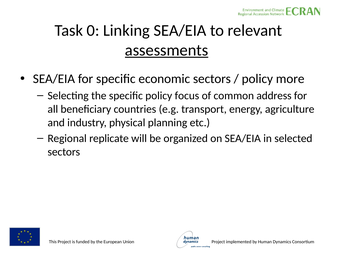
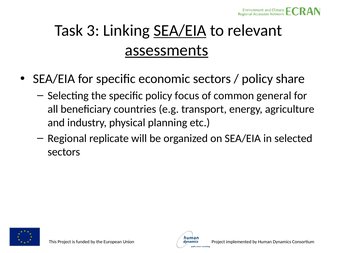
0: 0 -> 3 (93, 31)
SEA/EIA underline: none -> present (180, 31)
more: more -> share (290, 79)
address: address -> general (274, 96)
